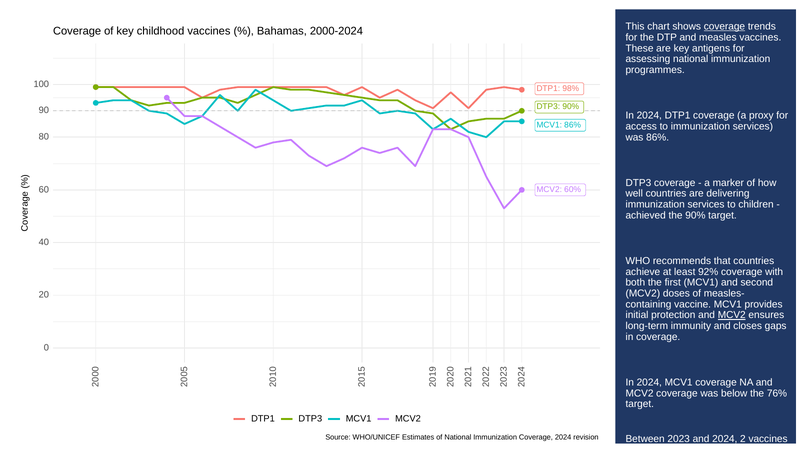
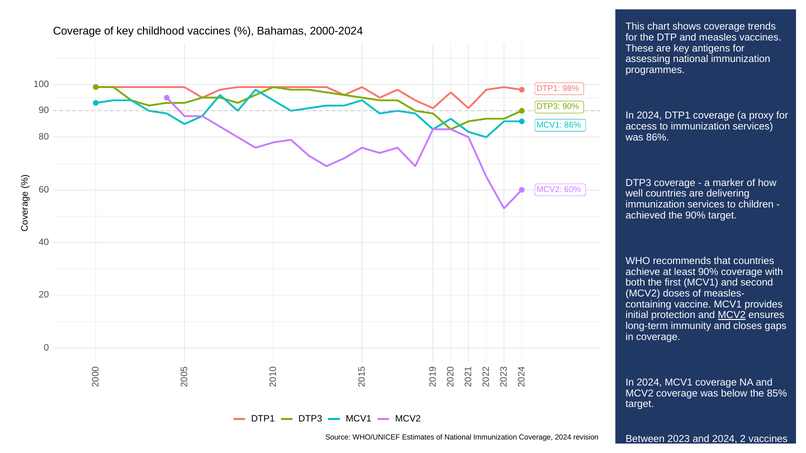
coverage underline: present -> none (724, 26)
least 92%: 92% -> 90% (708, 272)
76%: 76% -> 85% (777, 394)
